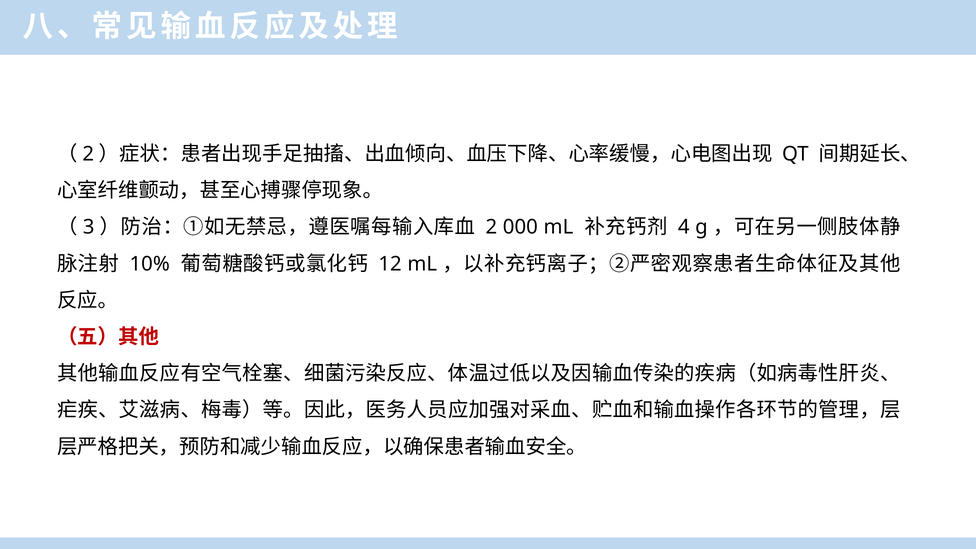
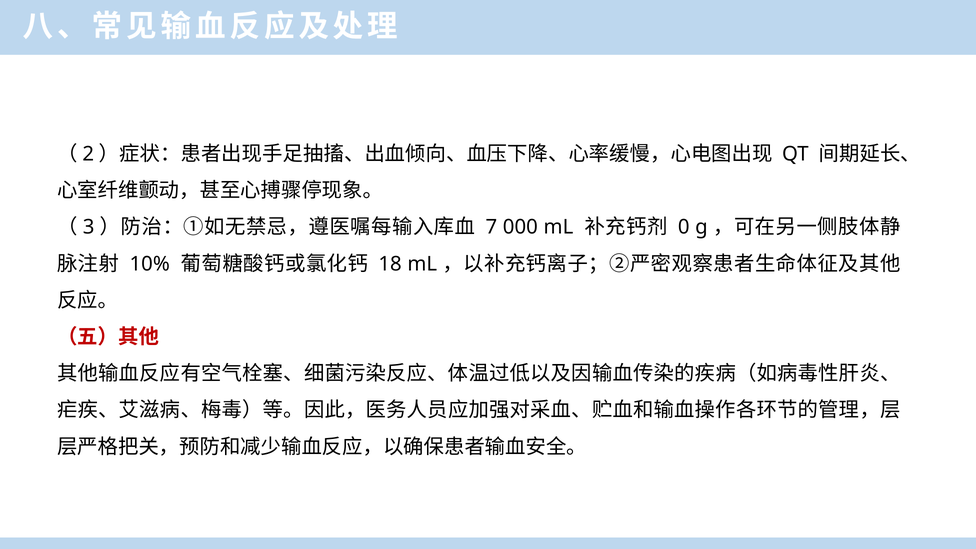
2: 2 -> 7 (491, 227)
4: 4 -> 0 (684, 227)
12: 12 -> 18 (390, 264)
